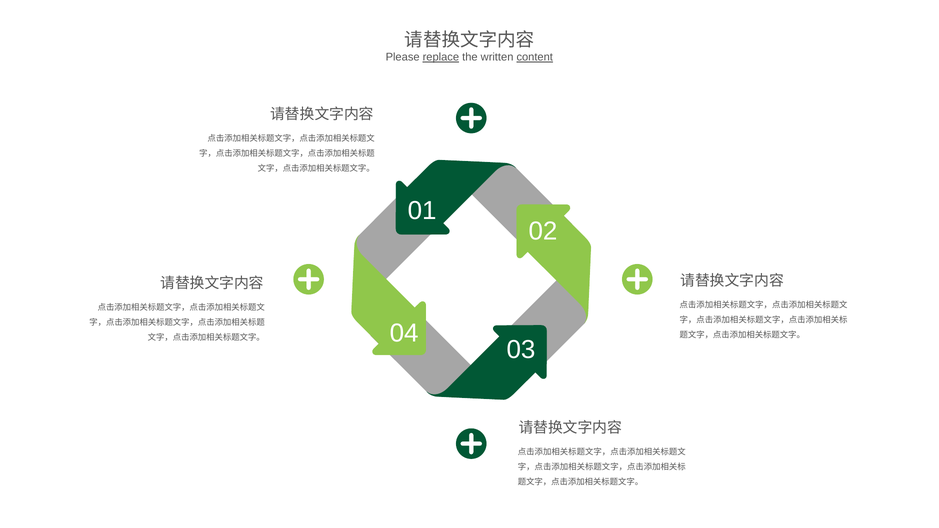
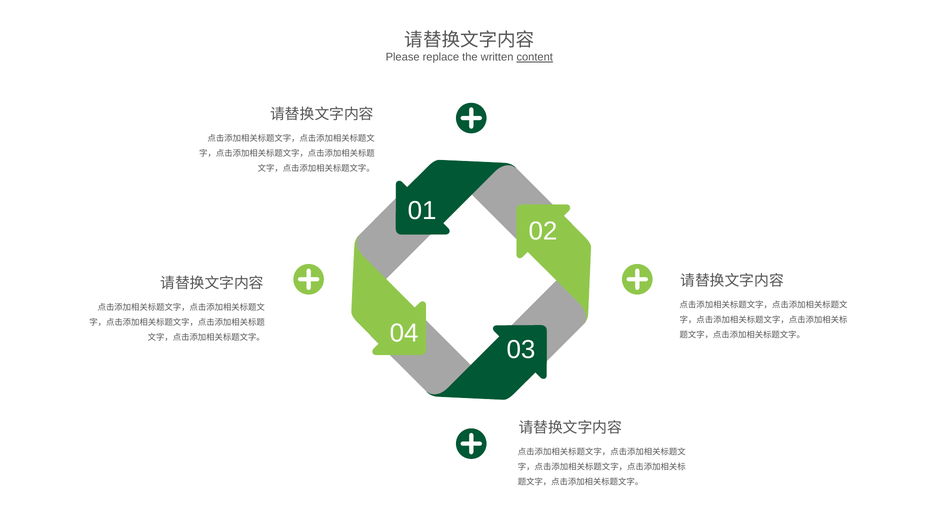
replace underline: present -> none (441, 57)
